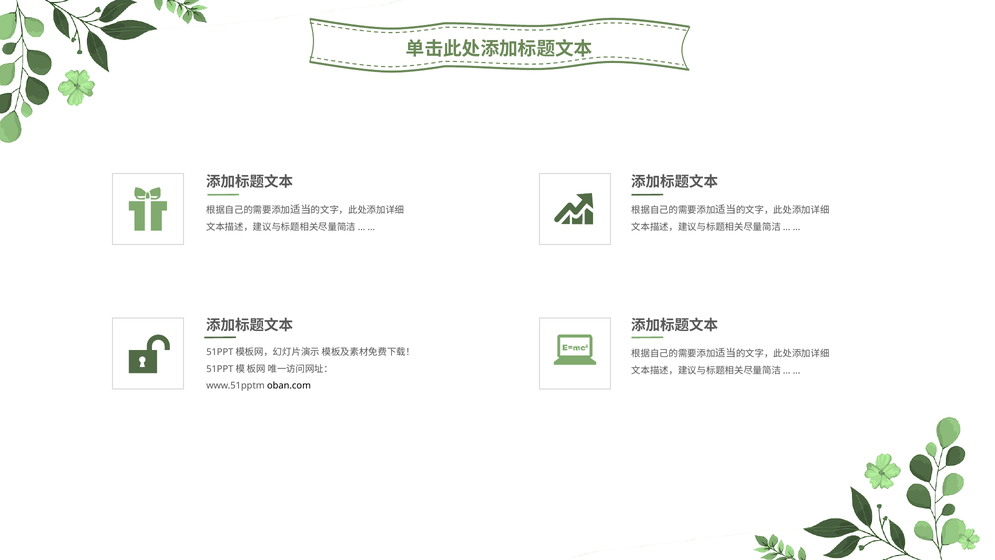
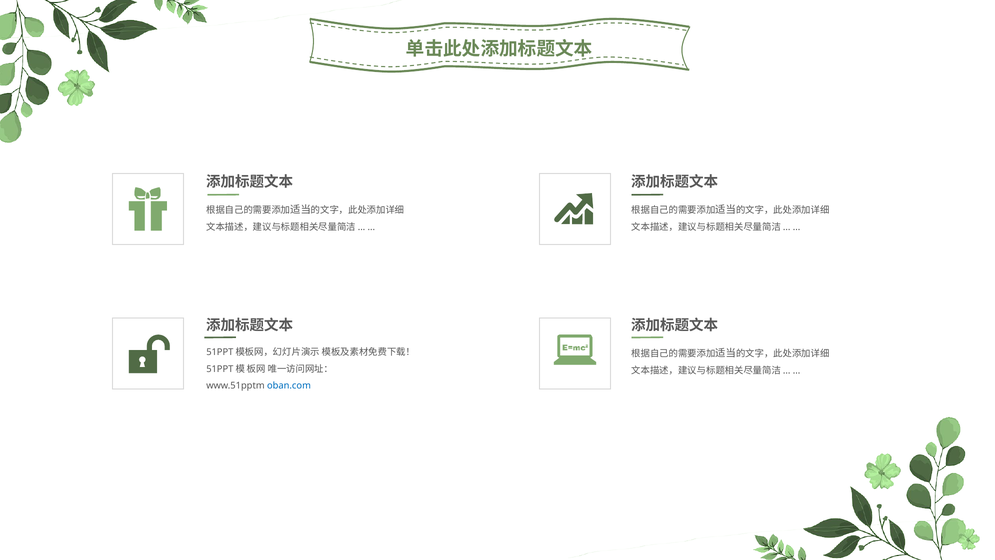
oban.com colour: black -> blue (289, 386)
